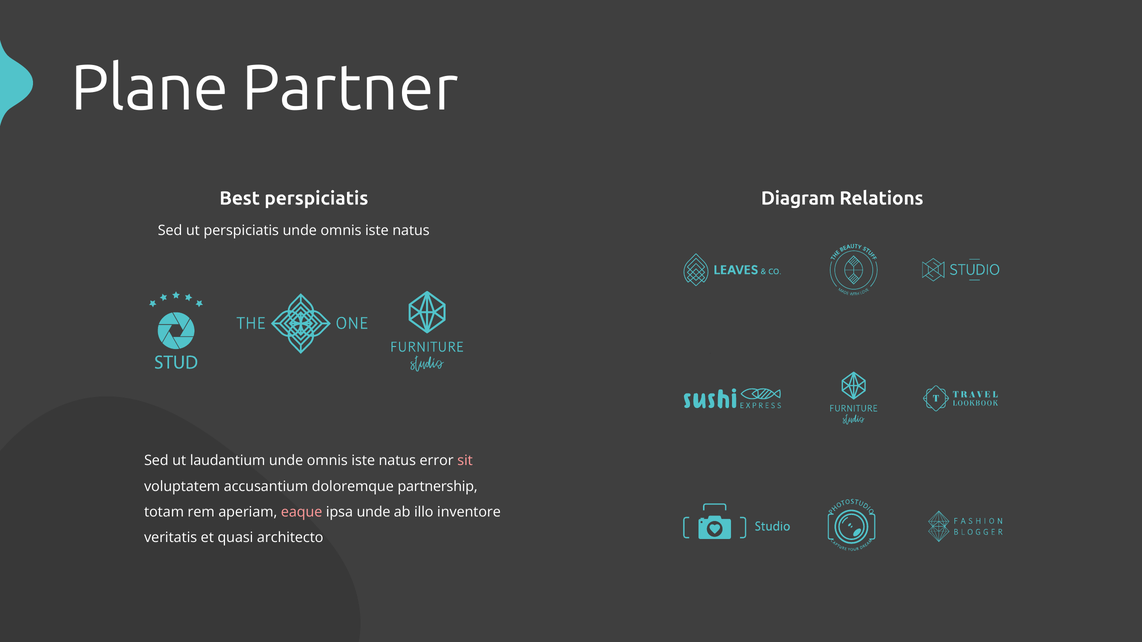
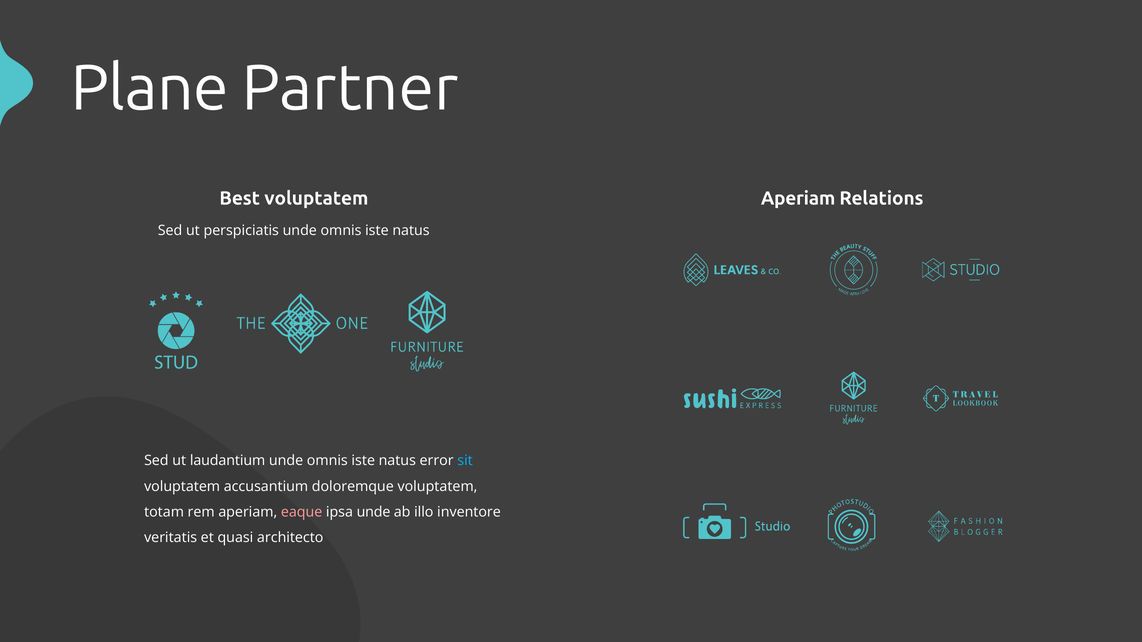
Best perspiciatis: perspiciatis -> voluptatem (316, 198)
Diagram: Diagram -> Aperiam (798, 198)
sit colour: pink -> light blue (465, 461)
doloremque partnership: partnership -> voluptatem (437, 487)
